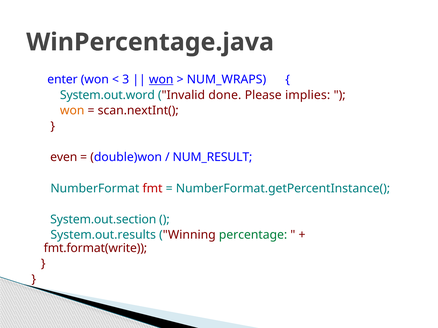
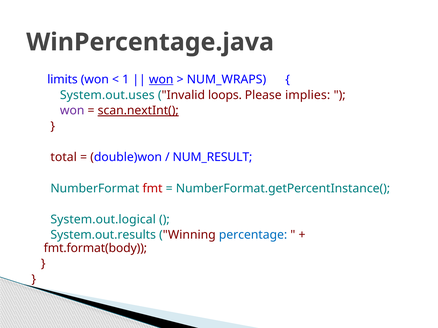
enter: enter -> limits (62, 80)
3: 3 -> 1 (126, 80)
System.out.word: System.out.word -> System.out.uses (107, 95)
done: done -> loops (225, 95)
won colour: orange -> purple (72, 111)
scan.nextInt( underline: none -> present (138, 111)
even: even -> total (64, 157)
System.out.section: System.out.section -> System.out.logical (103, 220)
percentage colour: green -> blue (253, 235)
fmt.format(write: fmt.format(write -> fmt.format(body (95, 248)
